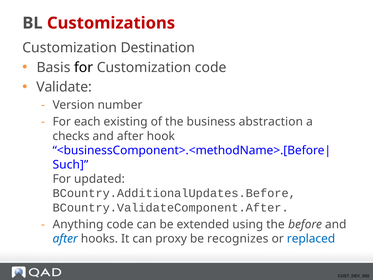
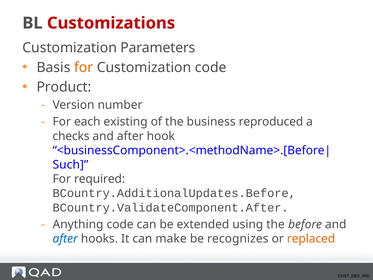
Destination: Destination -> Parameters (158, 48)
for colour: black -> orange (84, 67)
Validate: Validate -> Product (64, 87)
abstraction: abstraction -> reproduced (271, 122)
updated: updated -> required (99, 179)
proxy: proxy -> make (171, 238)
replaced colour: blue -> orange (311, 238)
